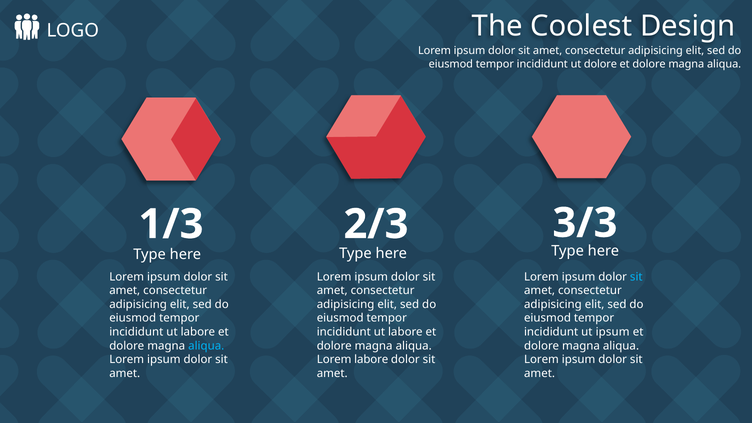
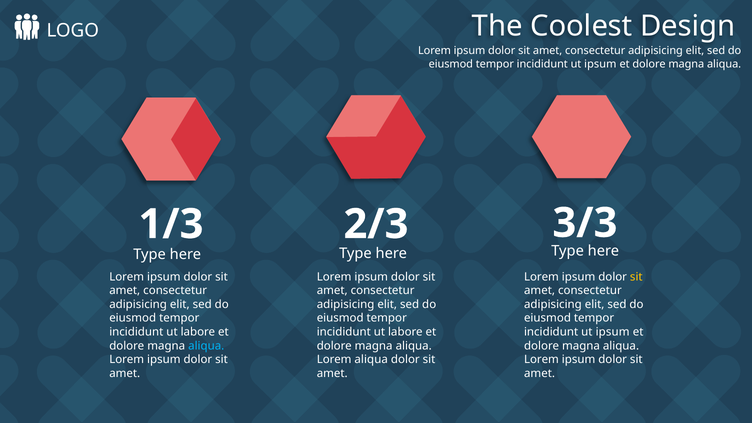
dolore: dolore -> ipsum (600, 64)
sit colour: light blue -> yellow (636, 277)
Lorem labore: labore -> aliqua (371, 360)
